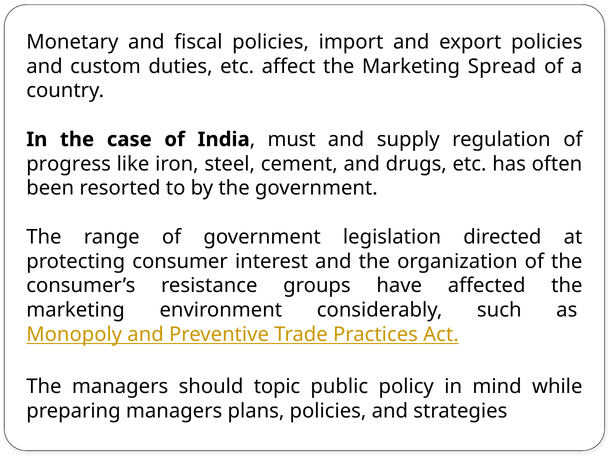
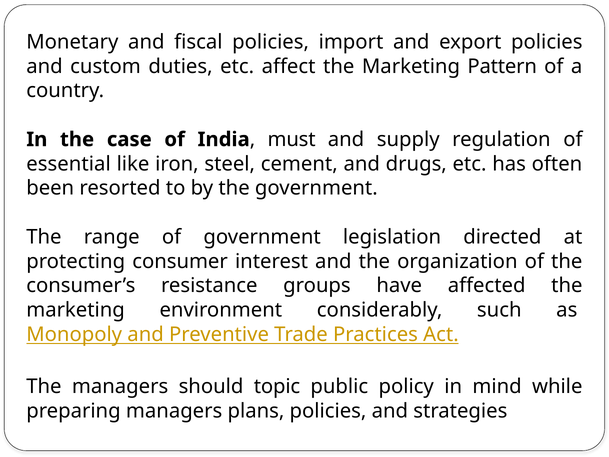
Spread: Spread -> Pattern (502, 66)
progress: progress -> essential (69, 164)
